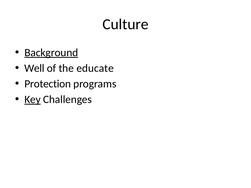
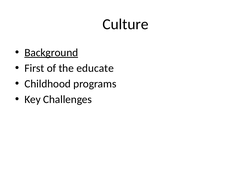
Well: Well -> First (34, 68)
Protection: Protection -> Childhood (48, 84)
Key underline: present -> none (33, 100)
